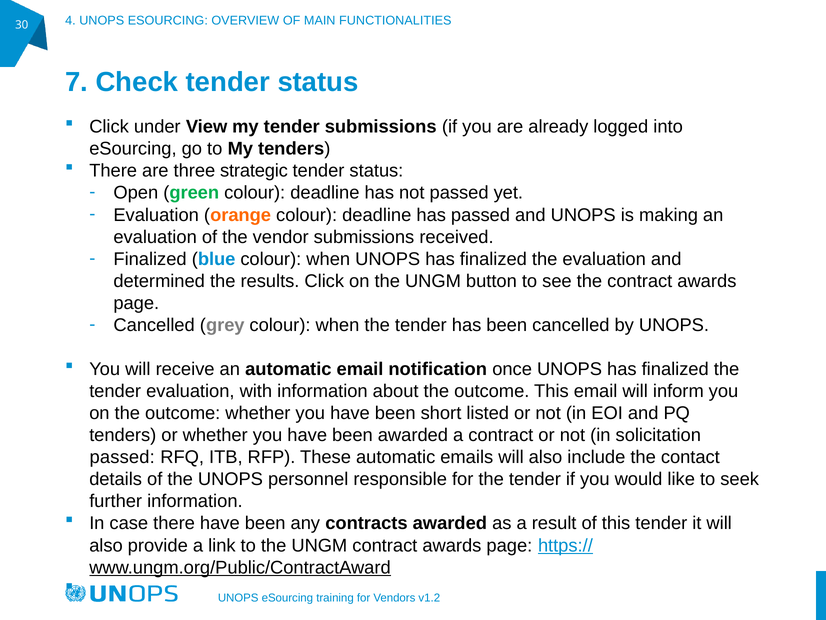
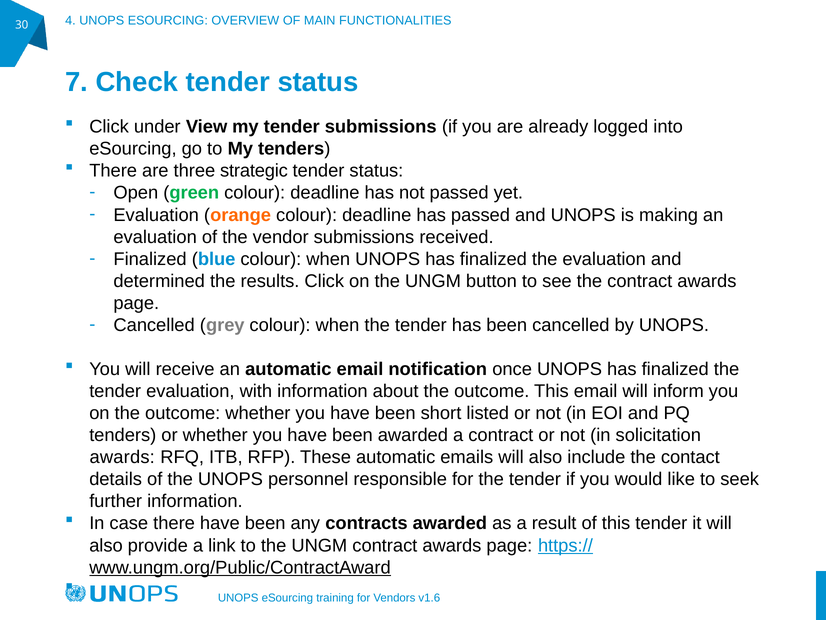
passed: passed -> awards (122, 457)
v1.2: v1.2 -> v1.6 (429, 597)
